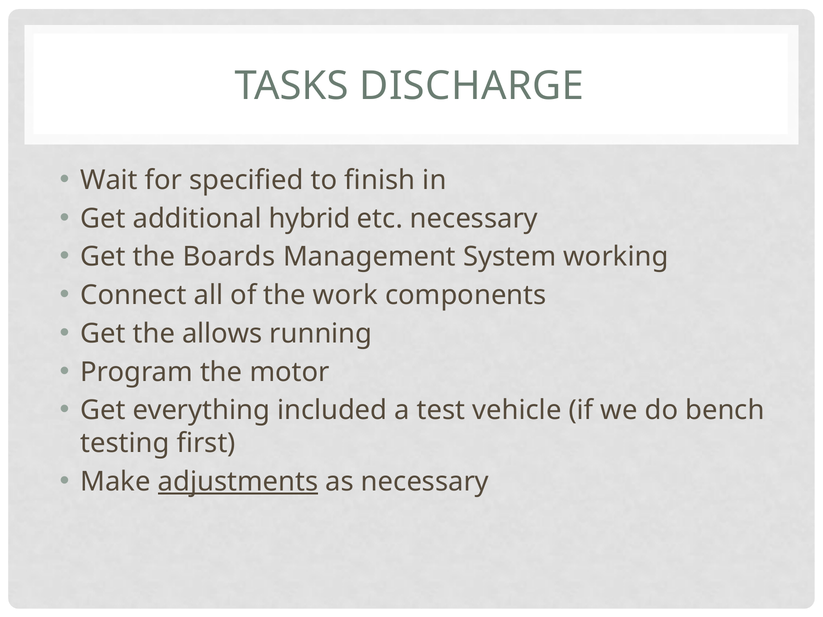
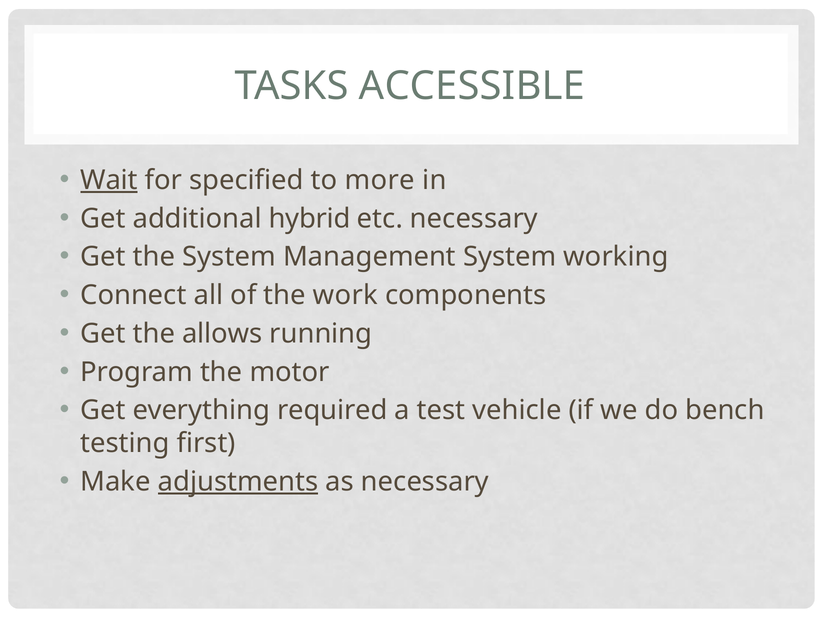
DISCHARGE: DISCHARGE -> ACCESSIBLE (472, 86)
Wait underline: none -> present (109, 180)
finish: finish -> more (380, 180)
the Boards: Boards -> System (229, 257)
included: included -> required (332, 411)
